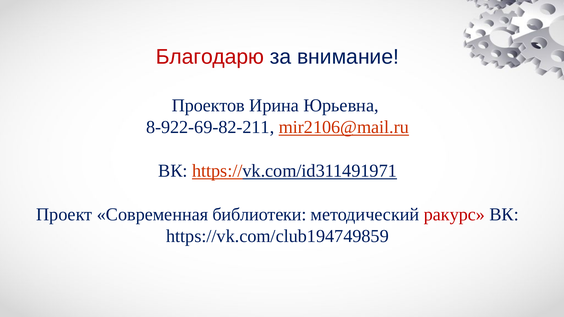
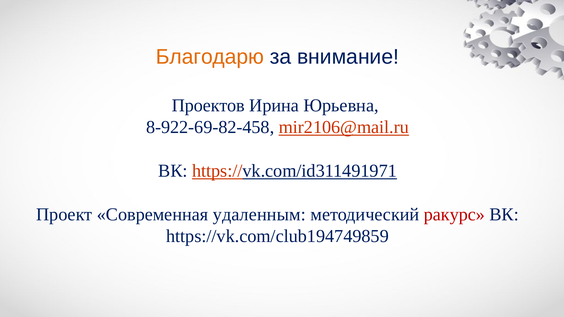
Благодарю colour: red -> orange (210, 57)
8-922-69-82-211: 8-922-69-82-211 -> 8-922-69-82-458 (210, 127)
библиотеки: библиотеки -> удаленным (259, 215)
